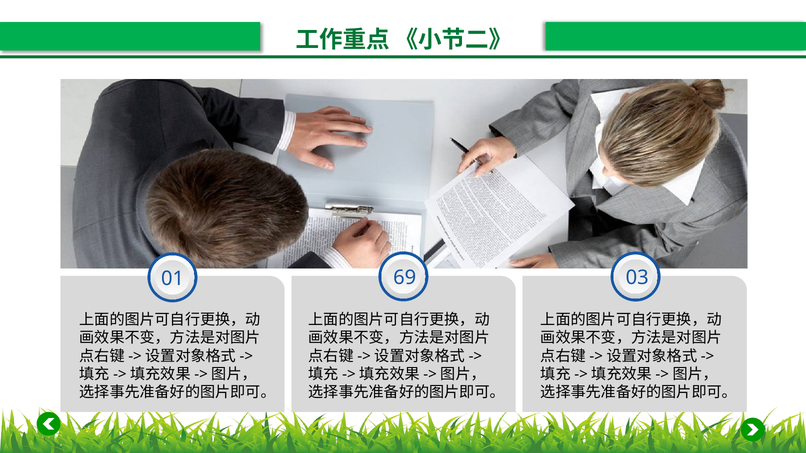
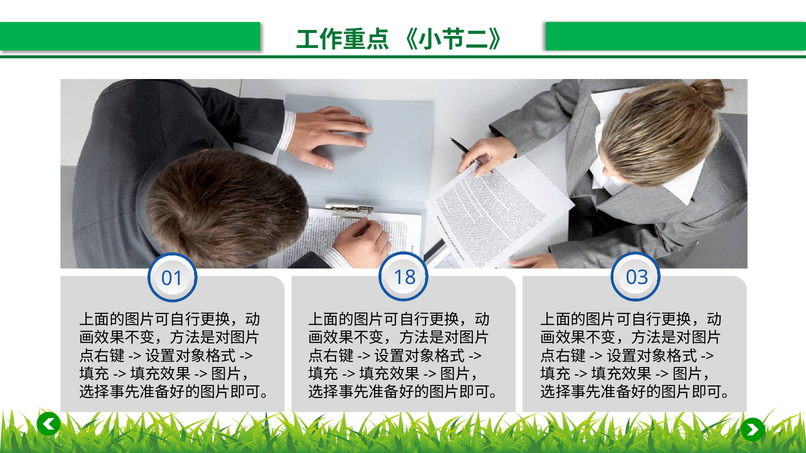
69: 69 -> 18 (405, 278)
